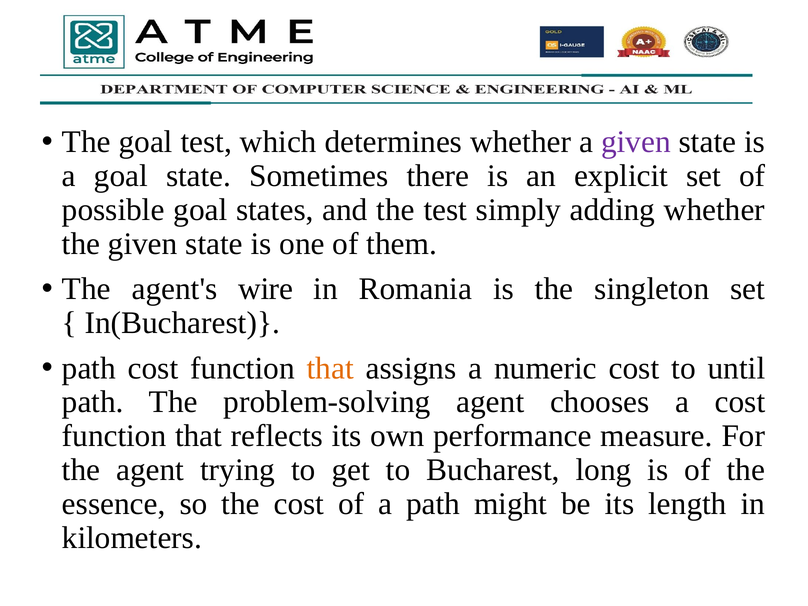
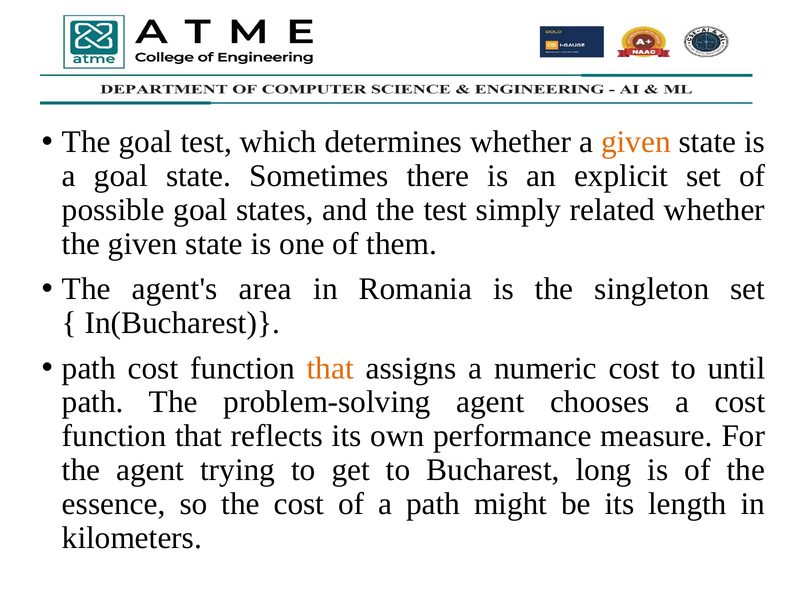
given colour: purple -> orange (636, 142)
adding: adding -> related (613, 210)
wire: wire -> area (265, 289)
